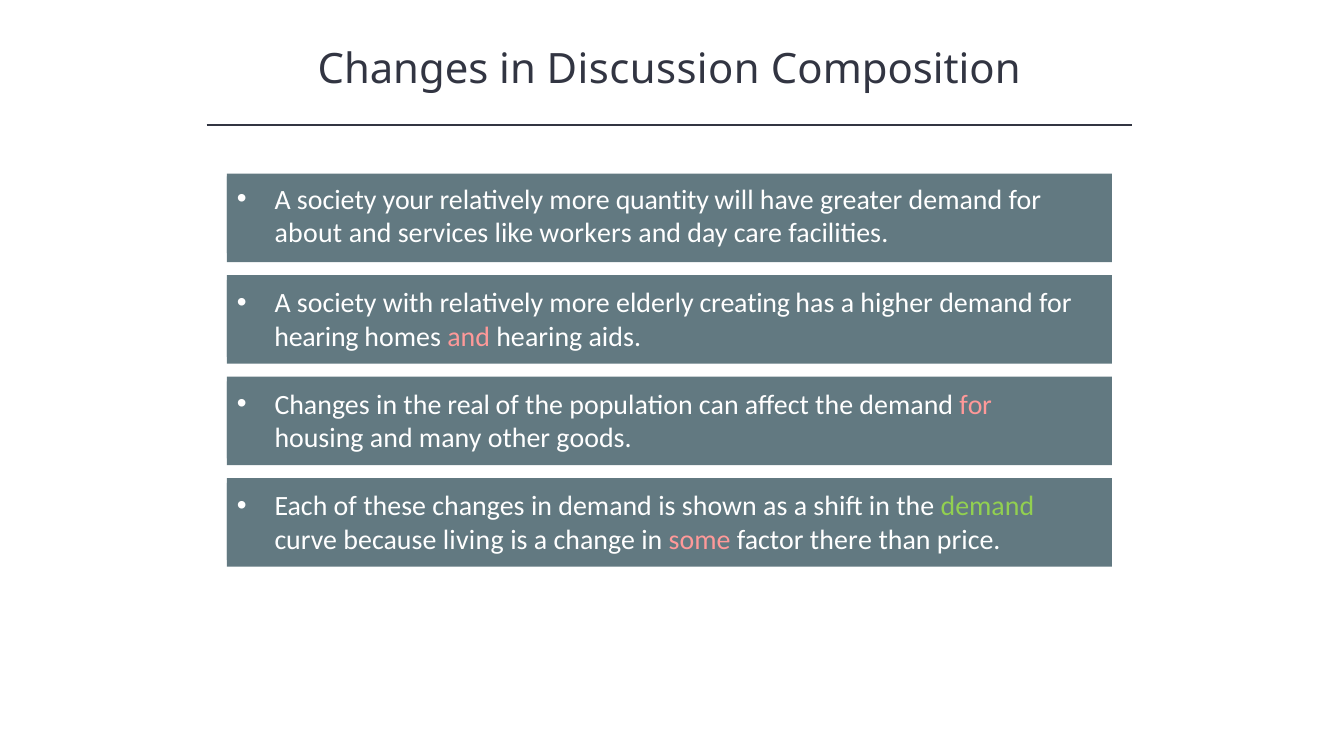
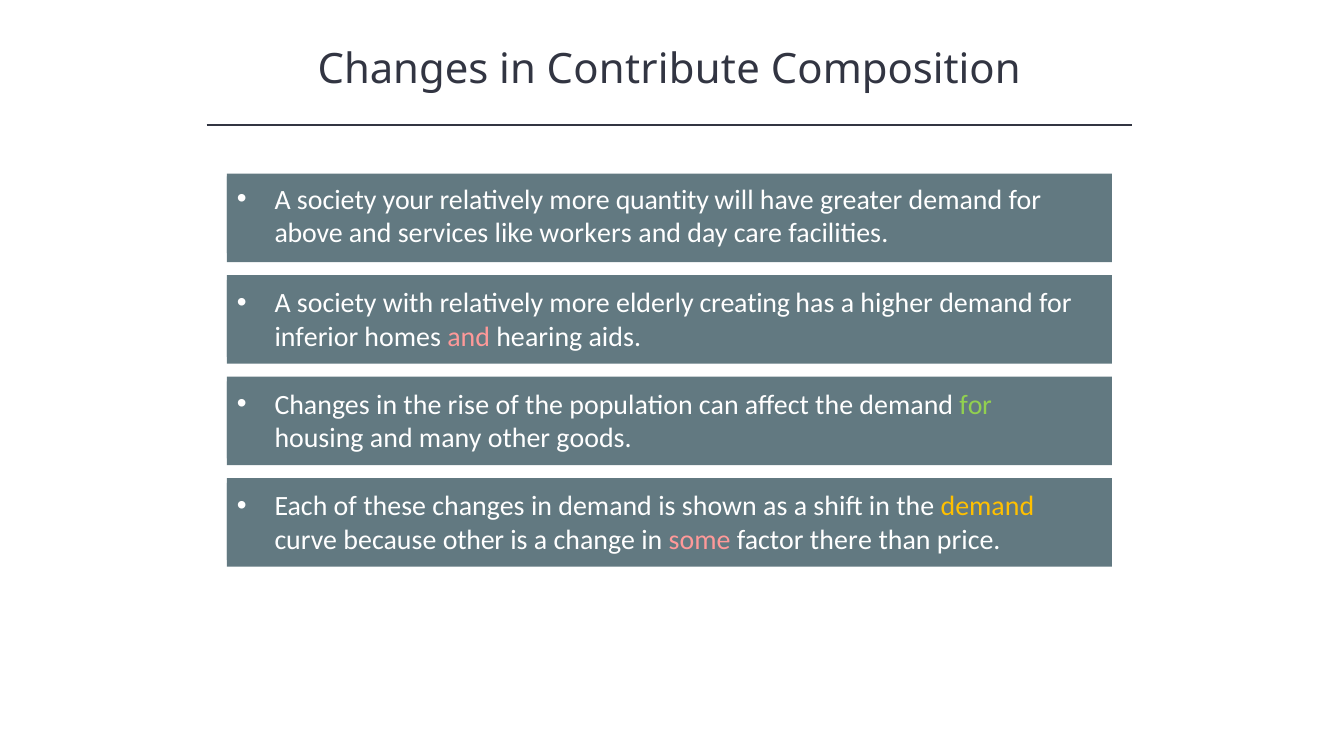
Discussion: Discussion -> Contribute (653, 70)
about: about -> above (309, 234)
hearing: hearing -> inferior (316, 337)
real: real -> rise (468, 405)
for colour: pink -> light green (976, 405)
demand colour: light green -> yellow (987, 507)
because living: living -> other (473, 540)
